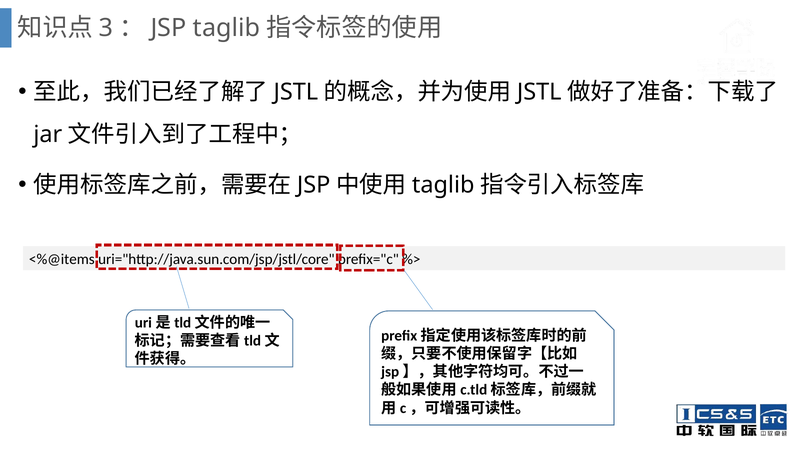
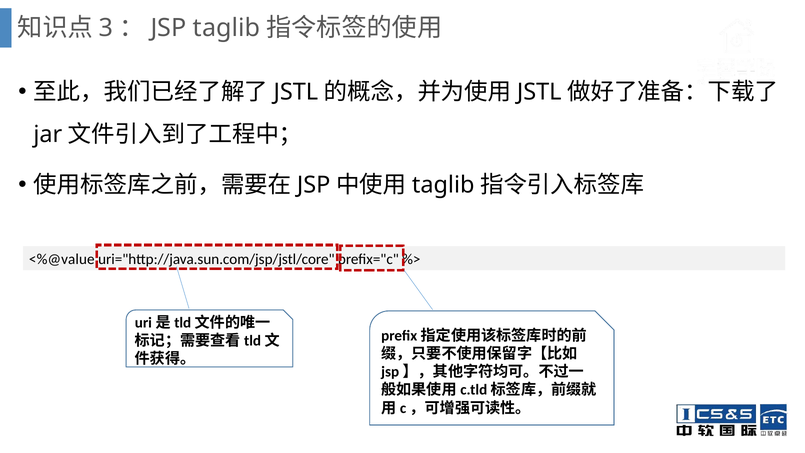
<%@items: <%@items -> <%@value (62, 259)
